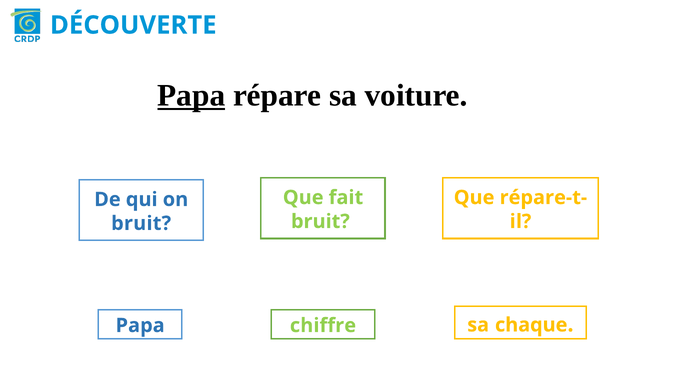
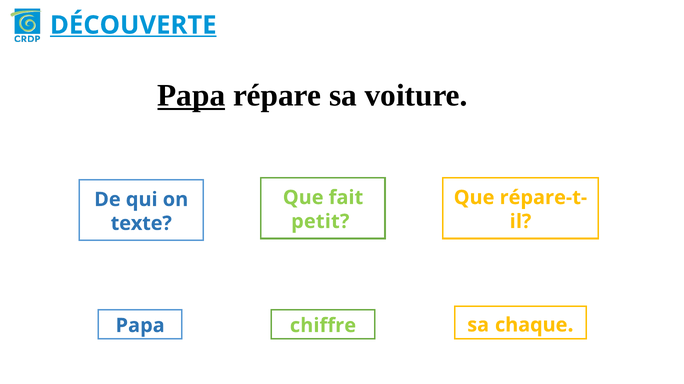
DÉCOUVERTE underline: none -> present (133, 25)
bruit: bruit -> petit (320, 222)
bruit: bruit -> texte (141, 224)
